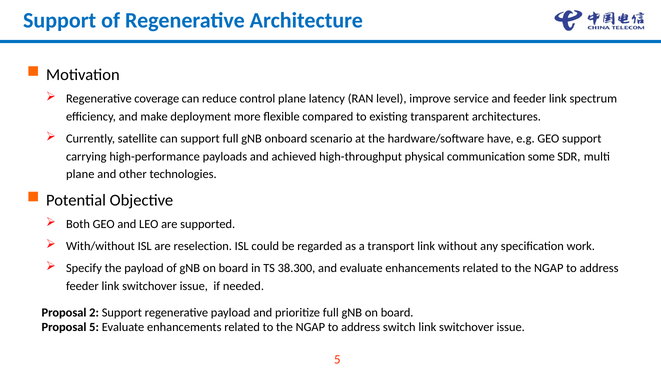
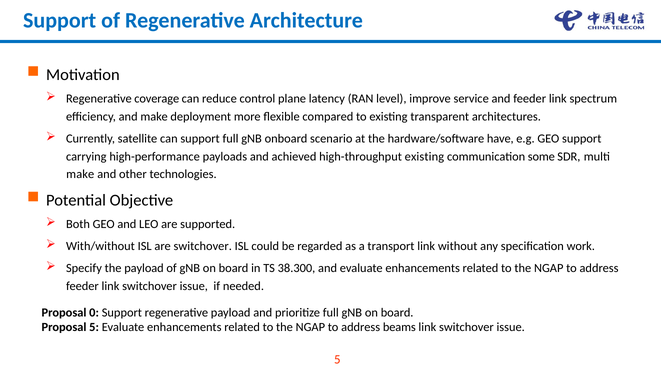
high-throughput physical: physical -> existing (424, 156)
plane: plane -> make (80, 174)
are reselection: reselection -> switchover (203, 246)
2: 2 -> 0 (94, 312)
switch: switch -> beams (399, 327)
